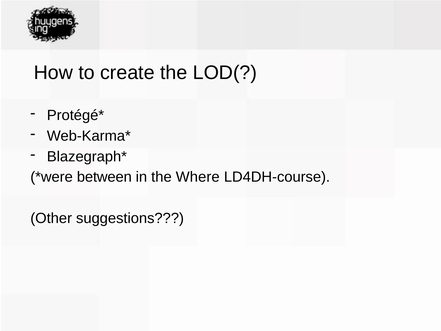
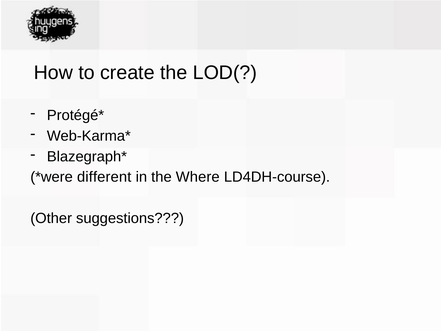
between: between -> different (104, 177)
